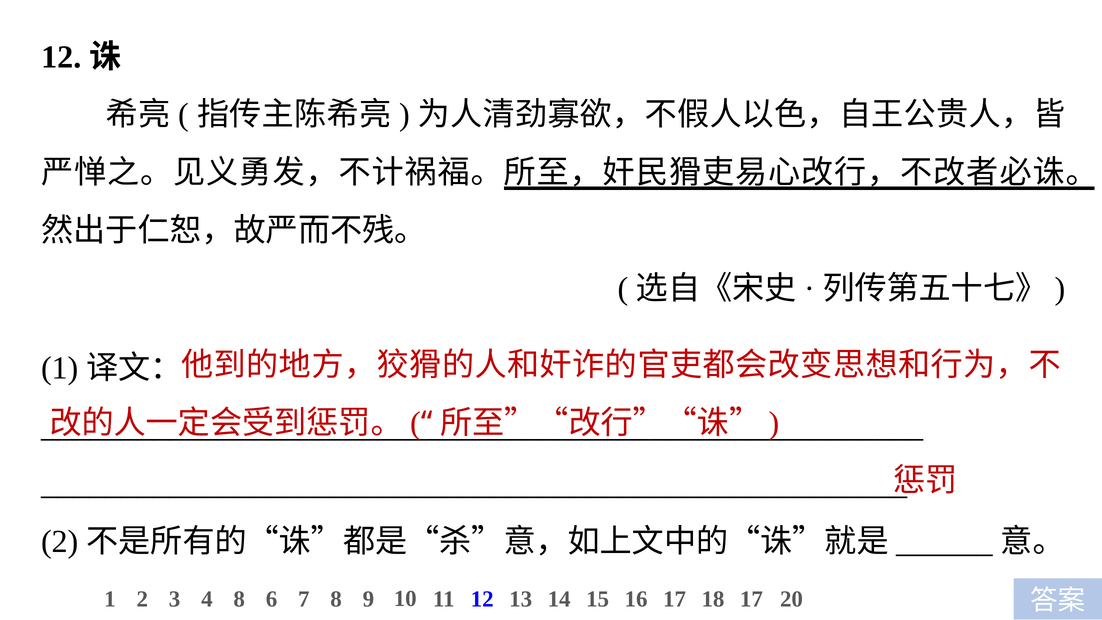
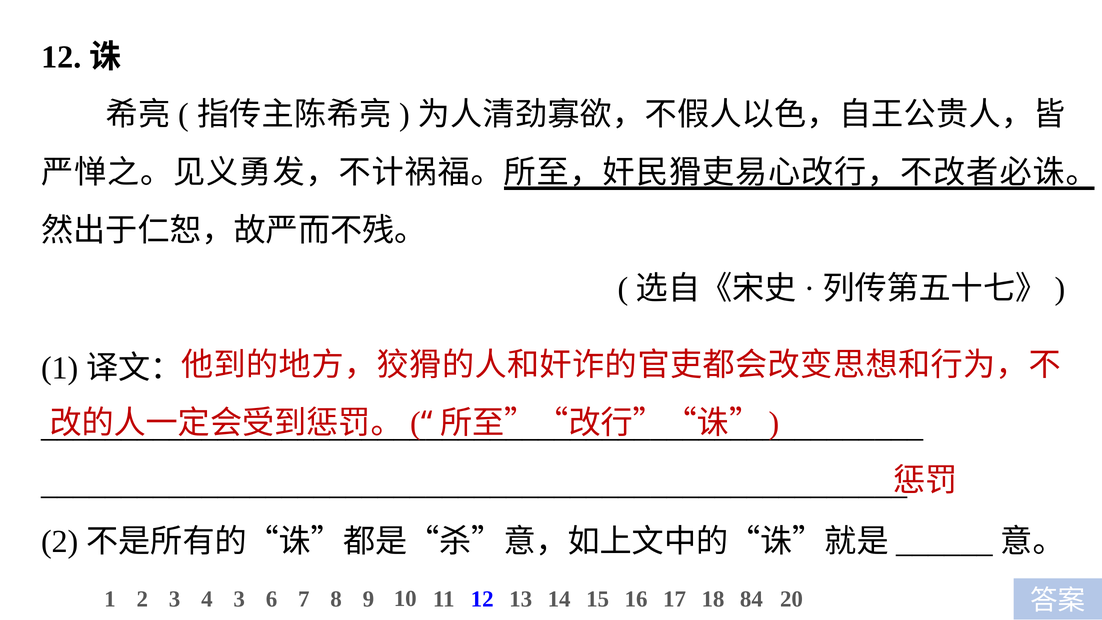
4 8: 8 -> 3 (239, 599)
18 17: 17 -> 84 (751, 599)
